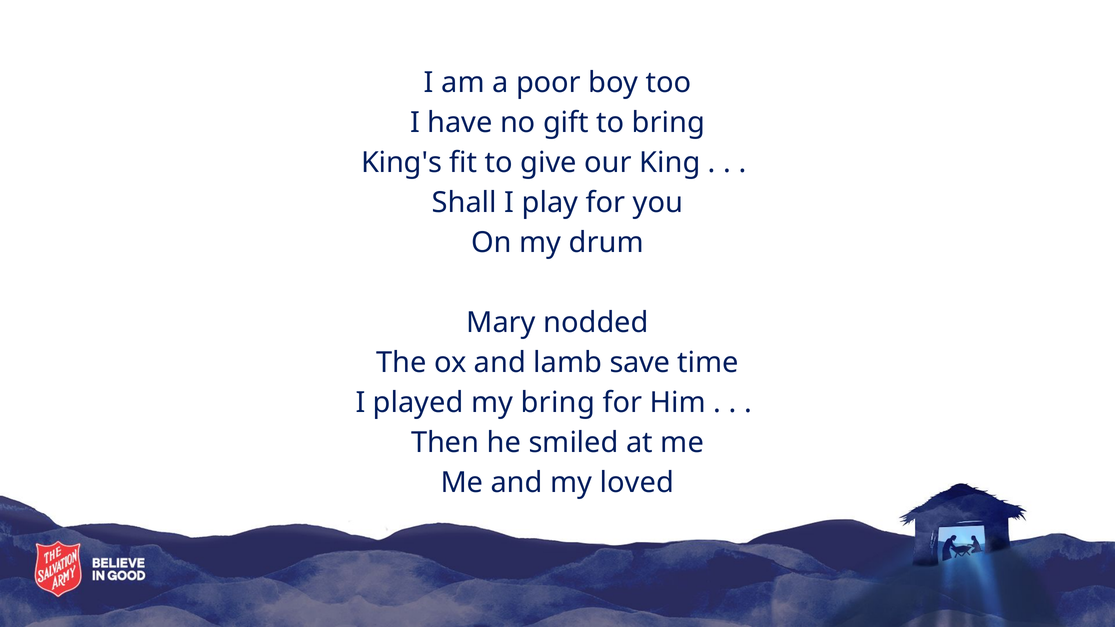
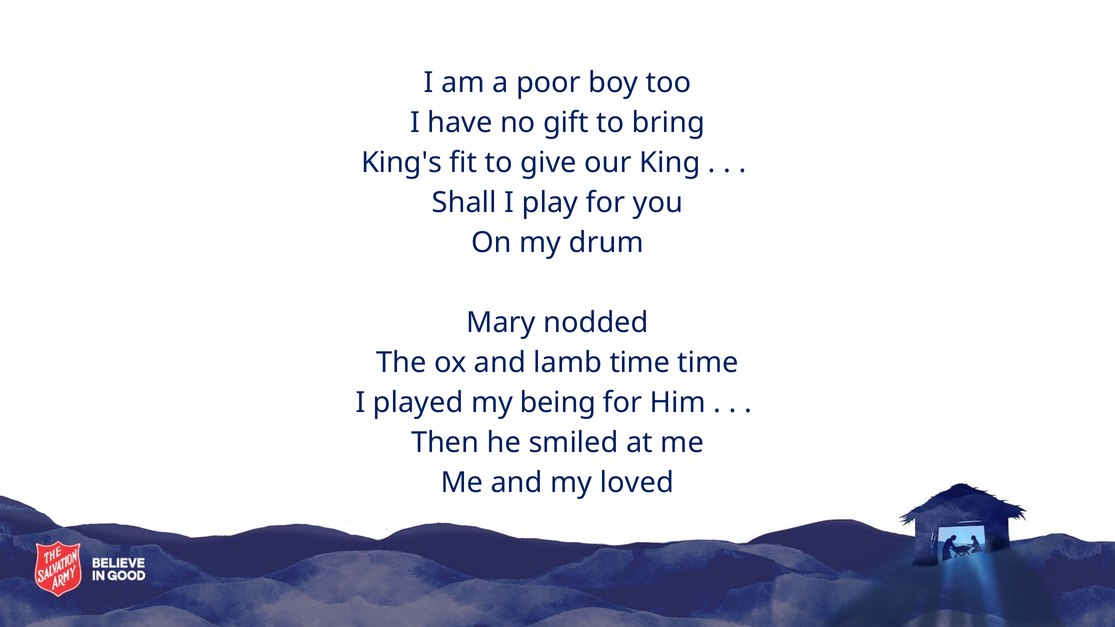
lamb save: save -> time (640, 363)
my bring: bring -> being (558, 403)
